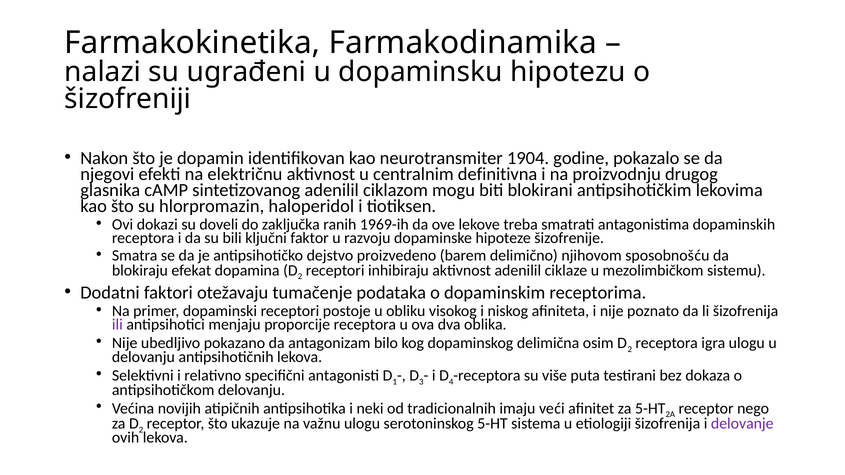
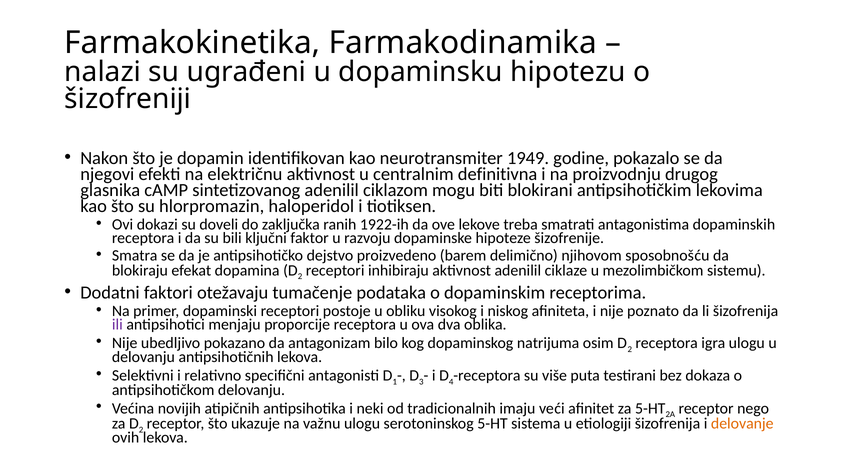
1904: 1904 -> 1949 (528, 158)
1969-ih: 1969-ih -> 1922-ih (384, 225)
delimična: delimična -> natrijuma (548, 343)
delovanje colour: purple -> orange (742, 424)
